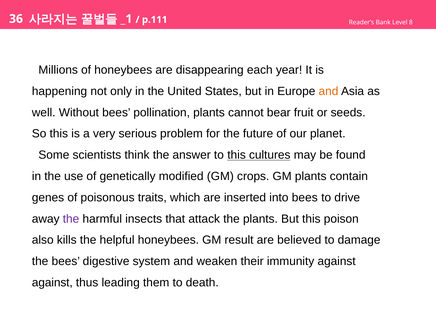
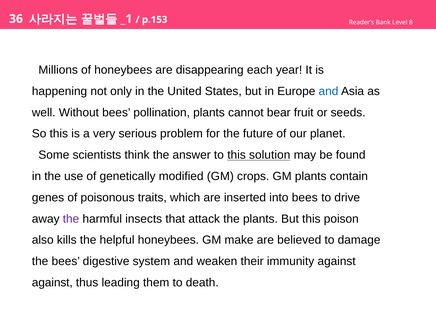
p.111: p.111 -> p.153 (155, 20)
and colour: orange -> blue (329, 91)
cultures: cultures -> solution (270, 155)
result: result -> make (239, 240)
